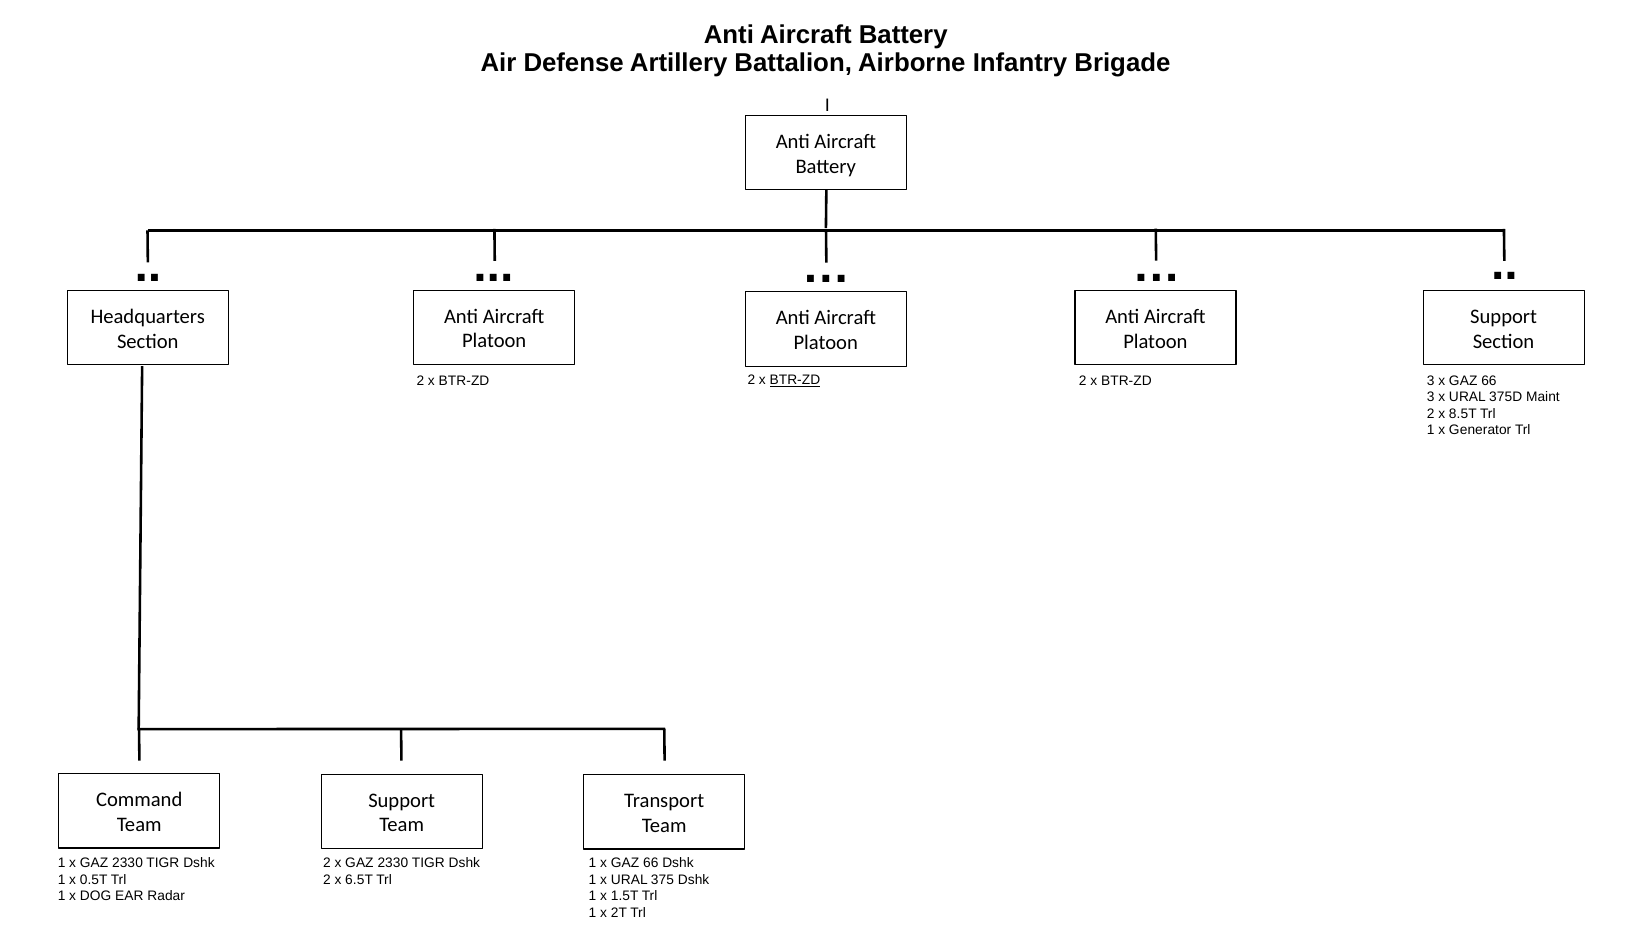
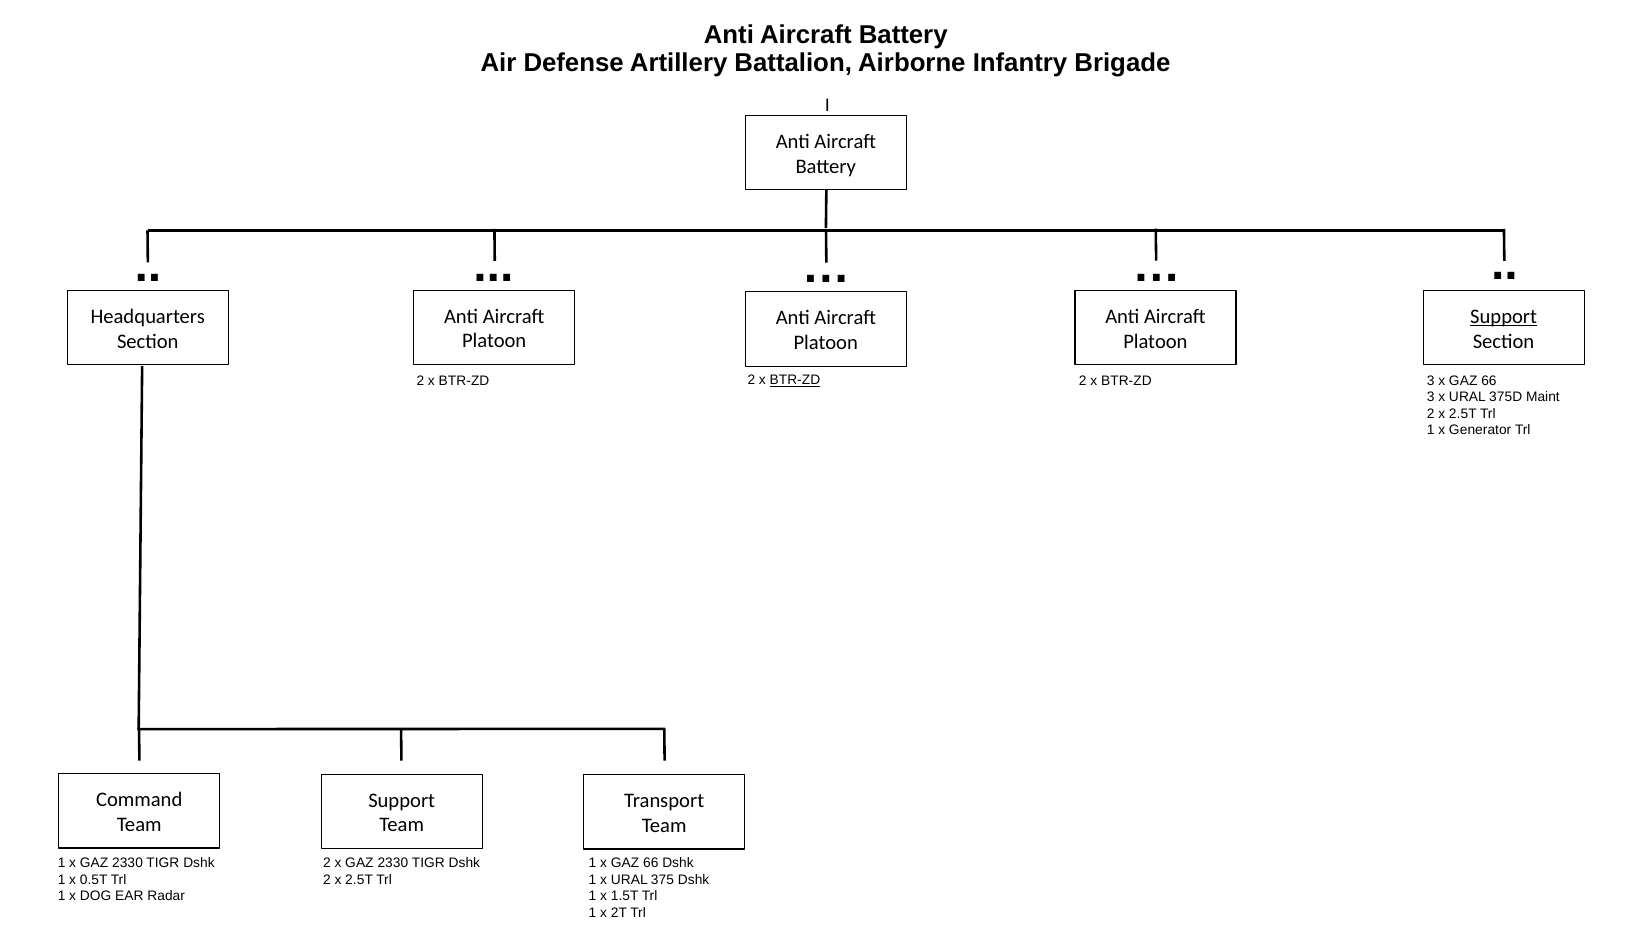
Support underline: none -> present (1504, 317)
8.5T: 8.5T -> 2.5T (1463, 414)
6.5T: 6.5T -> 2.5T (359, 880)
